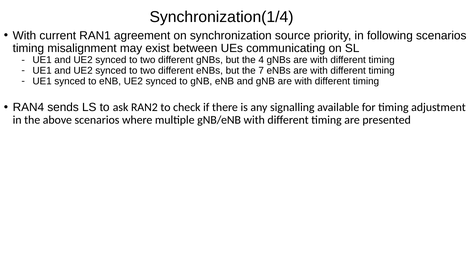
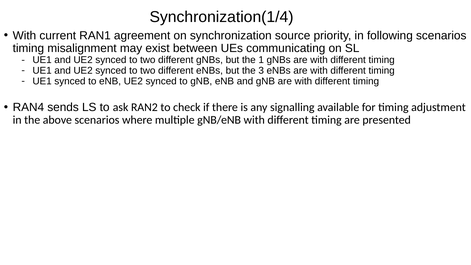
4: 4 -> 1 (261, 60)
7: 7 -> 3 (261, 71)
